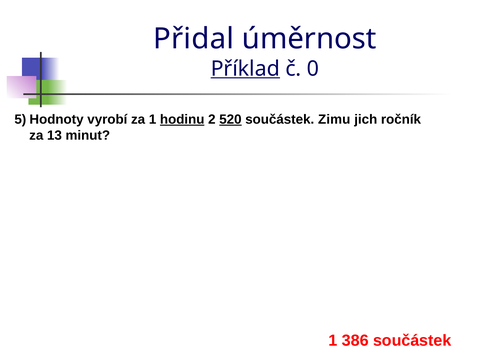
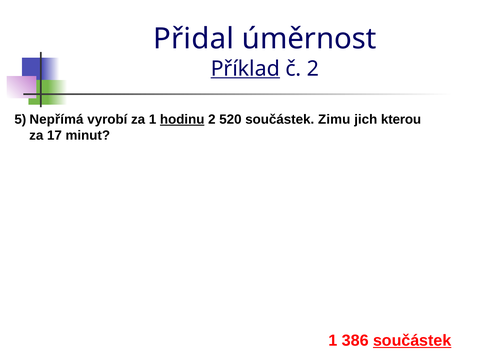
č 0: 0 -> 2 (313, 69)
Hodnoty: Hodnoty -> Nepřímá (56, 119)
520 underline: present -> none (230, 119)
ročník: ročník -> kterou (401, 119)
13: 13 -> 17 (54, 135)
součástek underline: none -> present (412, 340)
